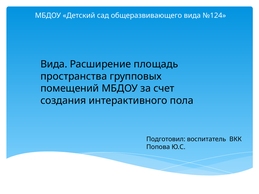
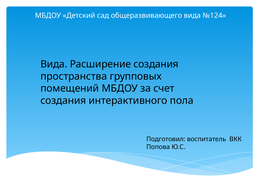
Расширение площадь: площадь -> создания (156, 64)
